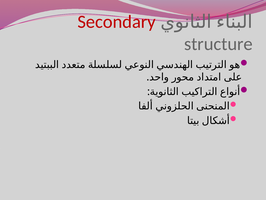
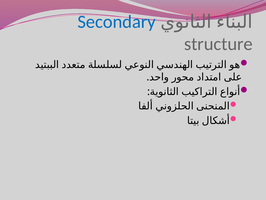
Secondary colour: red -> blue (117, 22)
